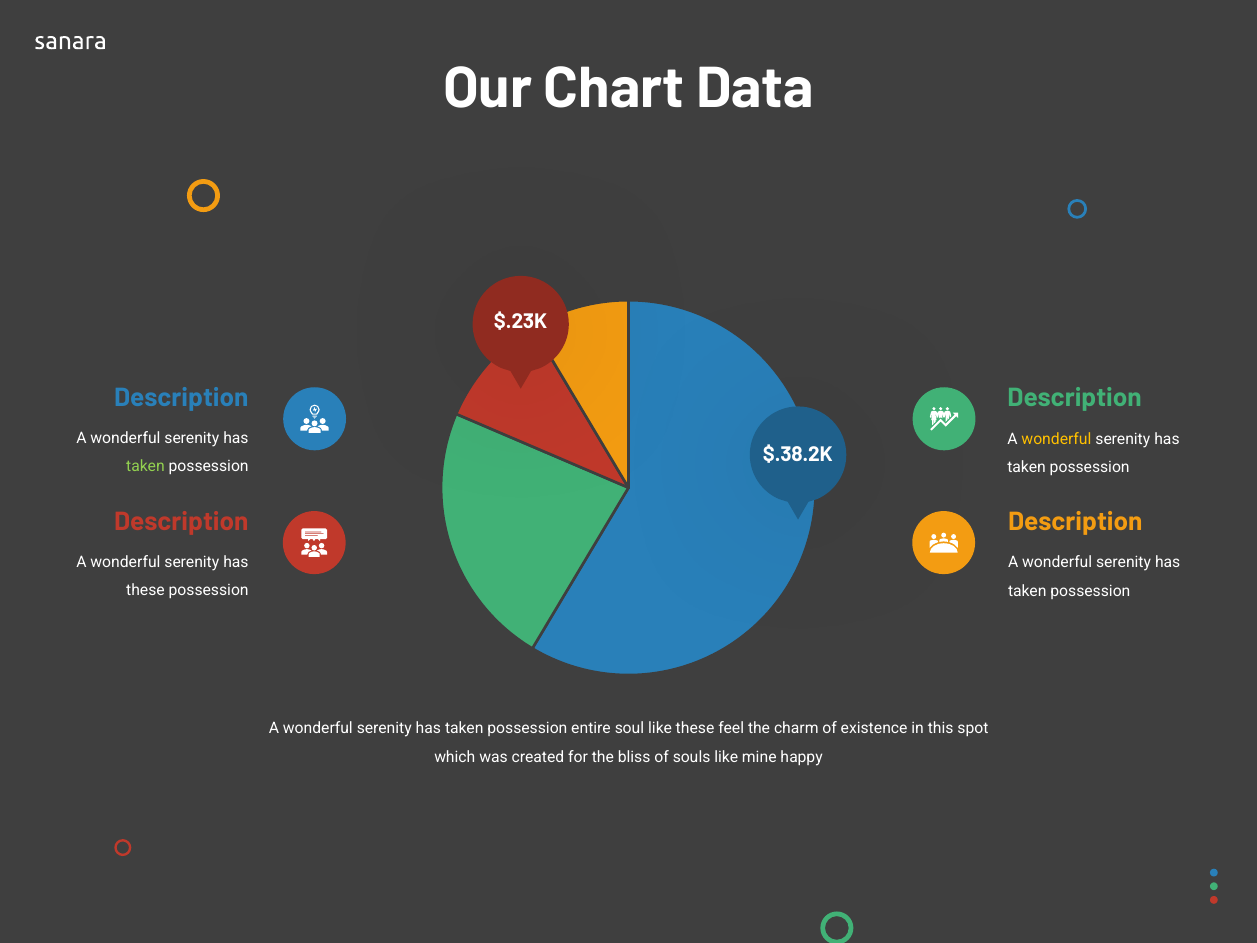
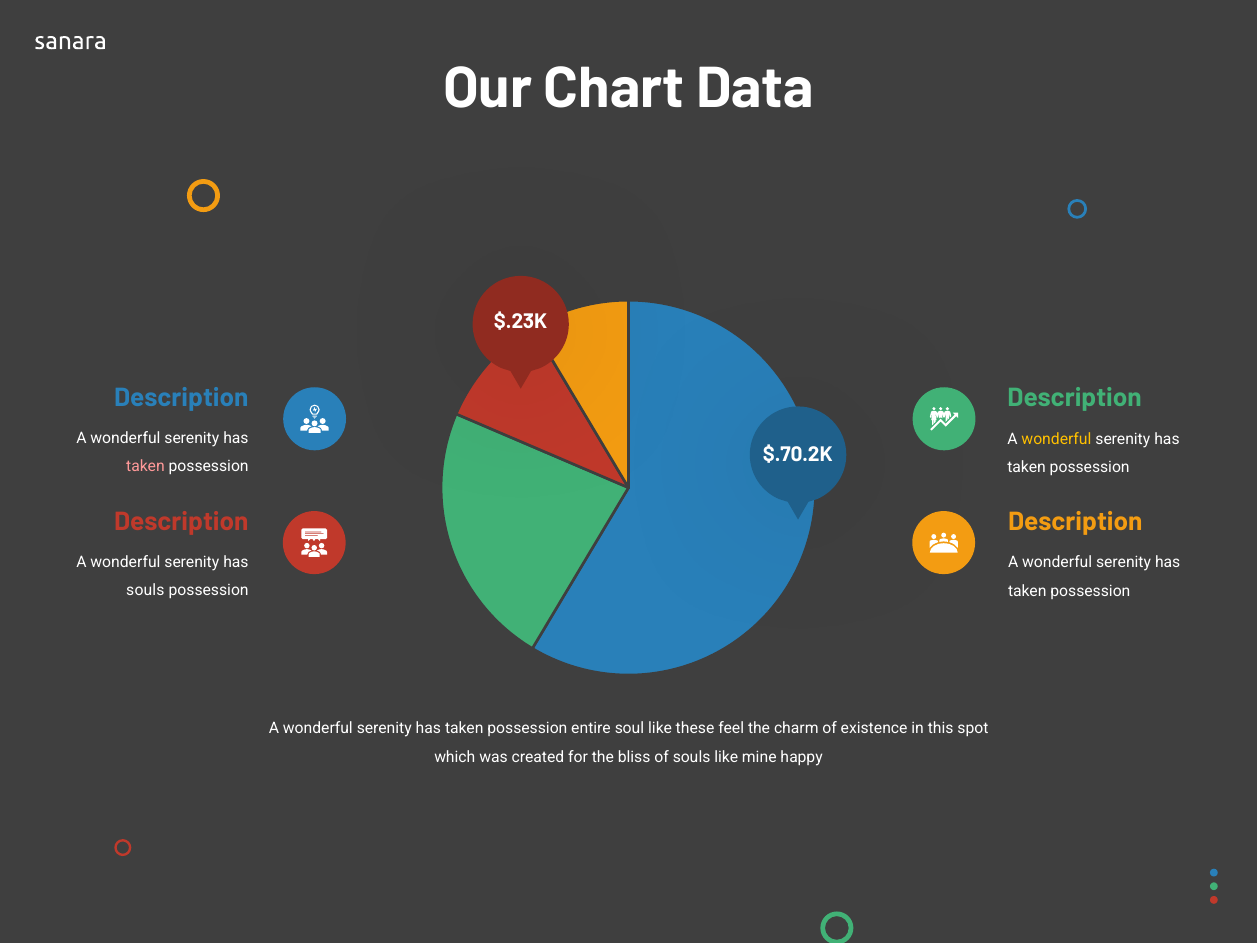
$.38.2K: $.38.2K -> $.70.2K (798, 455)
taken colour: light green -> pink (145, 467)
these: these -> souls (145, 590)
